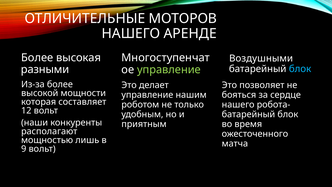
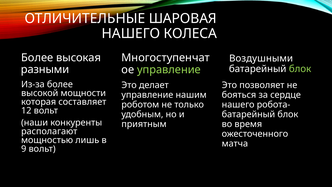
МОТОРОВ: МОТОРОВ -> ШАРОВАЯ (183, 19)
АРЕНДЕ: АРЕНДЕ -> КОЛЕСА (190, 34)
блок colour: light blue -> light green (300, 69)
